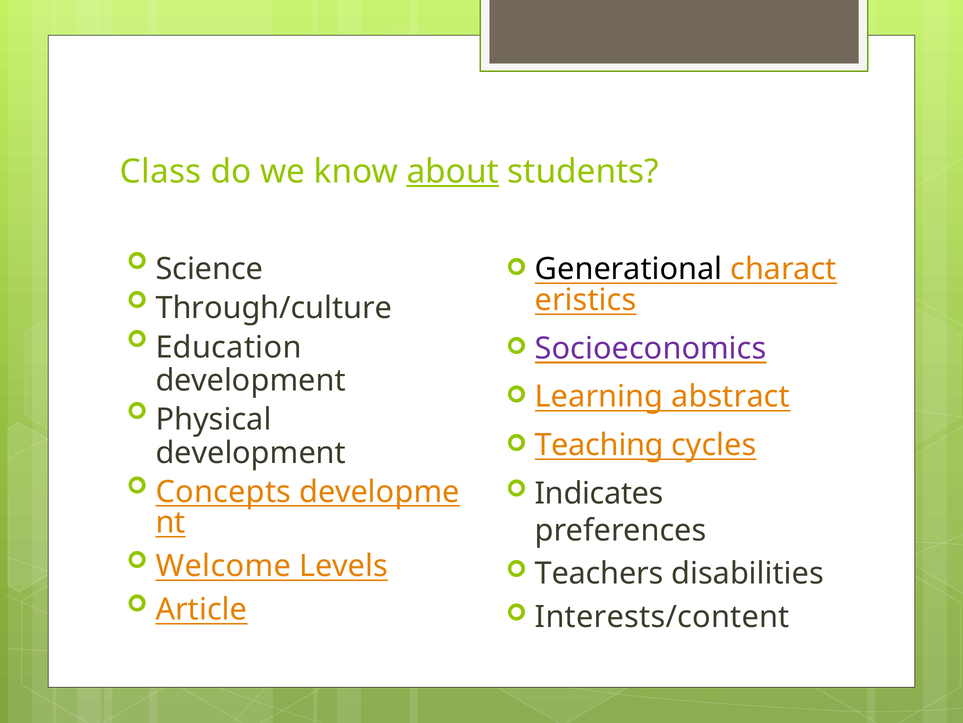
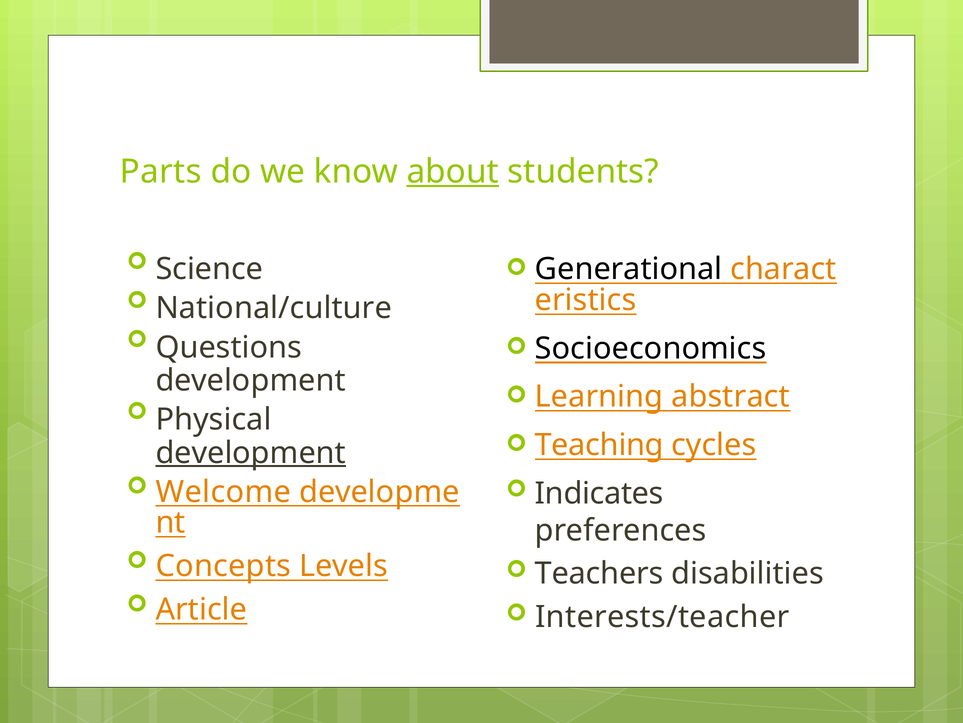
Class: Class -> Parts (161, 172)
Through/culture: Through/culture -> National/culture (274, 308)
Education: Education -> Questions (229, 347)
Socioeconomics colour: purple -> black (651, 348)
development underline: none -> present (251, 452)
Concepts: Concepts -> Welcome (223, 491)
Welcome: Welcome -> Concepts (223, 566)
Interests/content: Interests/content -> Interests/teacher (662, 616)
